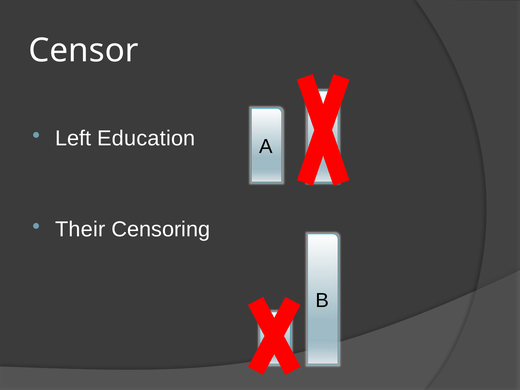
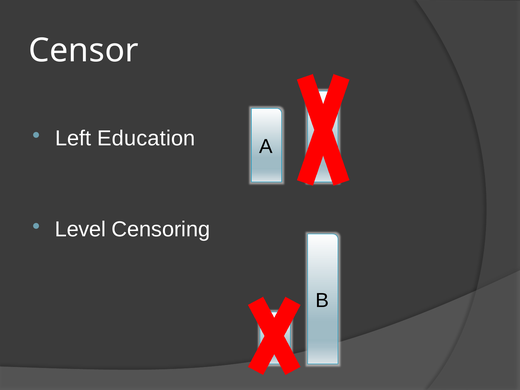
Their: Their -> Level (80, 229)
